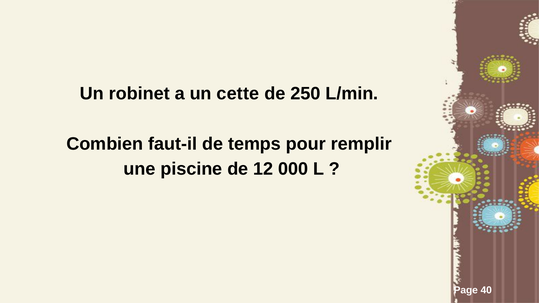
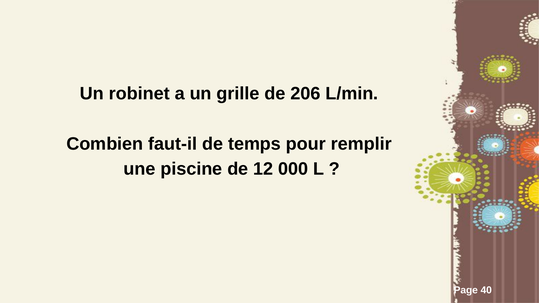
cette: cette -> grille (238, 94)
250: 250 -> 206 (305, 94)
